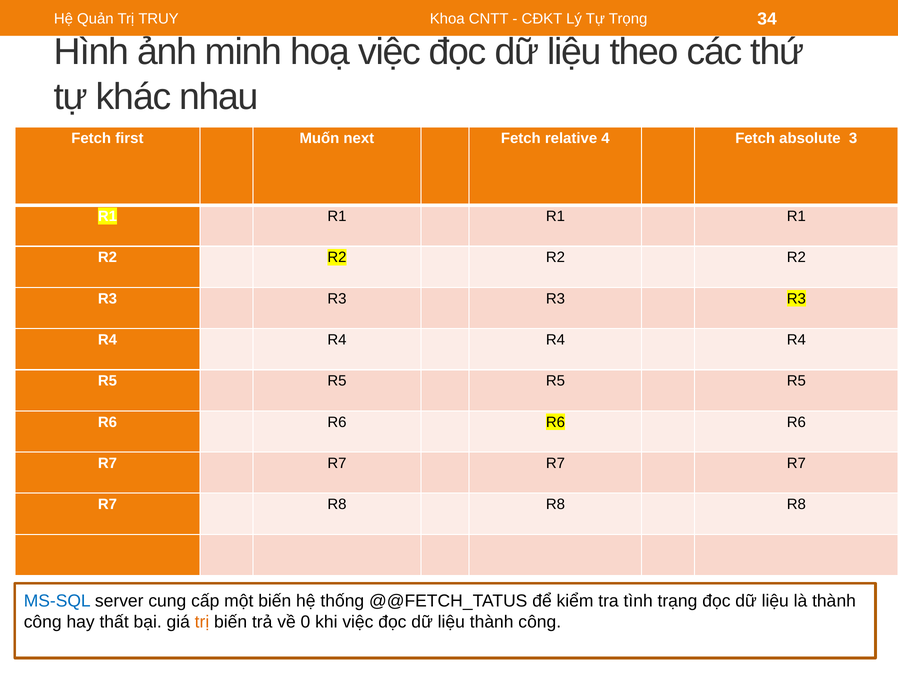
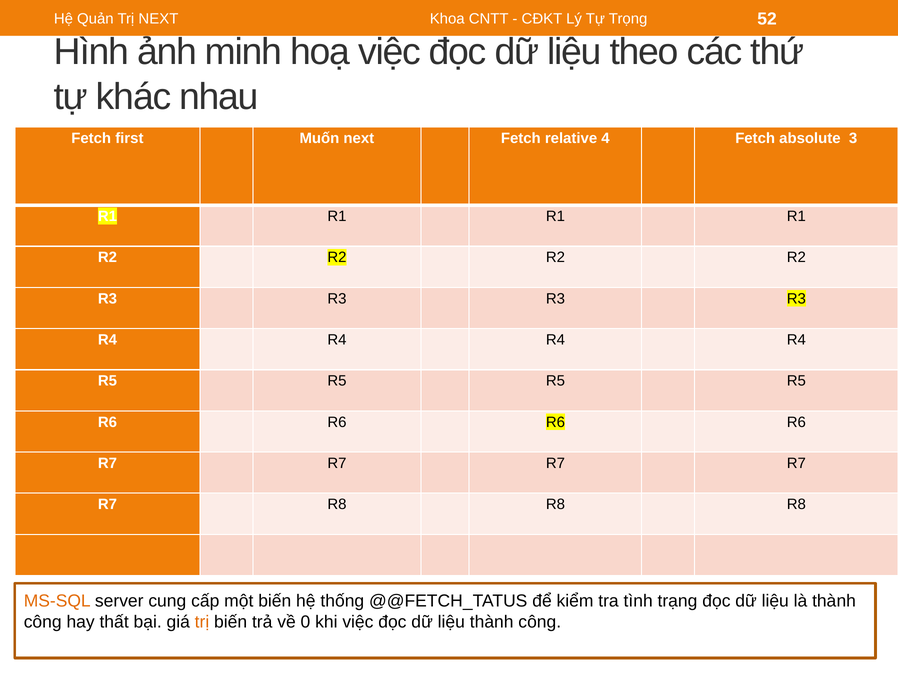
Trị TRUY: TRUY -> NEXT (158, 19)
34: 34 -> 52 (767, 19)
MS-SQL colour: blue -> orange (57, 601)
